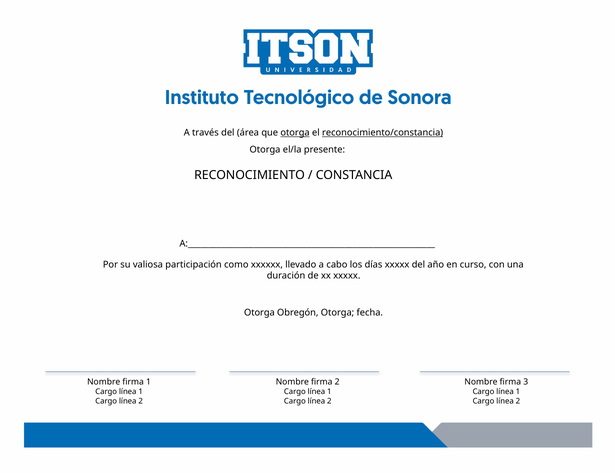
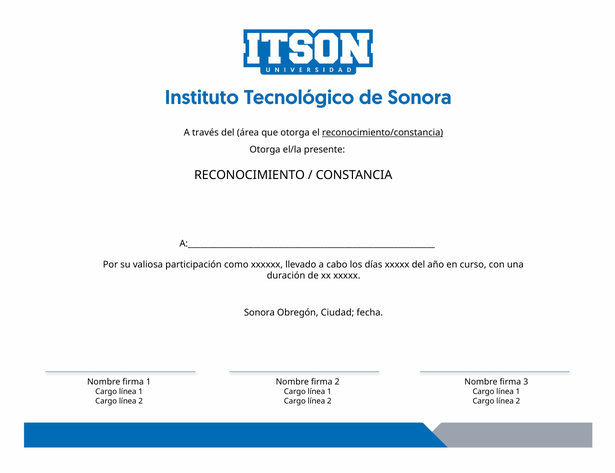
otorga underline: present -> none (295, 132)
Otorga: Otorga -> Sonora (259, 312)
Obregón Otorga: Otorga -> Ciudad (337, 312)
